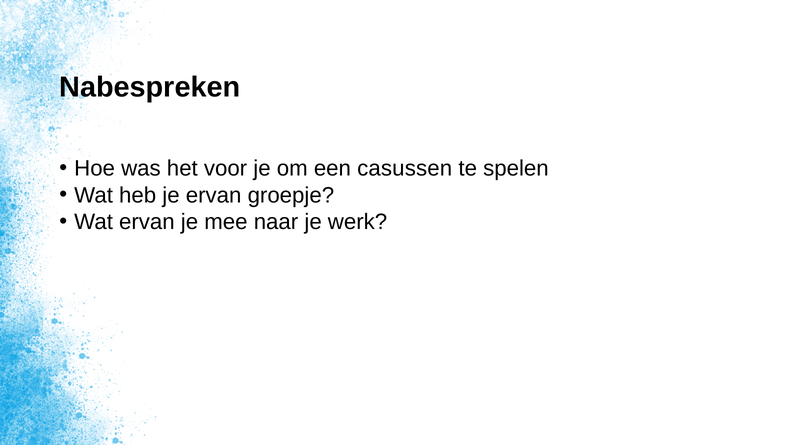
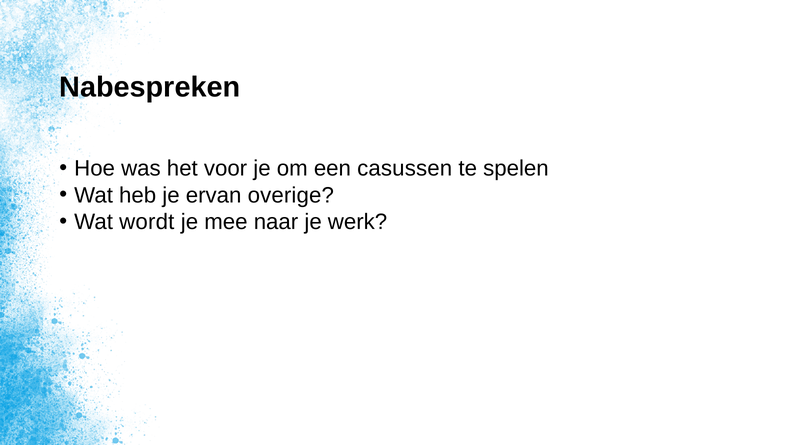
groepje: groepje -> overige (291, 195)
Wat ervan: ervan -> wordt (147, 222)
